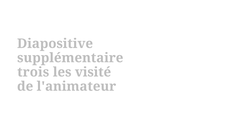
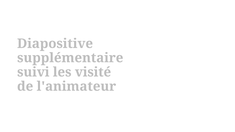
trois: trois -> suivi (33, 72)
